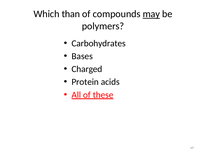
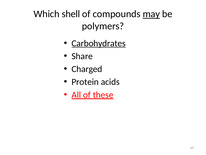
than: than -> shell (71, 14)
Carbohydrates underline: none -> present (99, 43)
Bases: Bases -> Share (82, 56)
